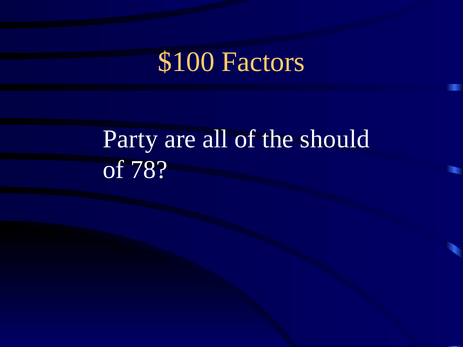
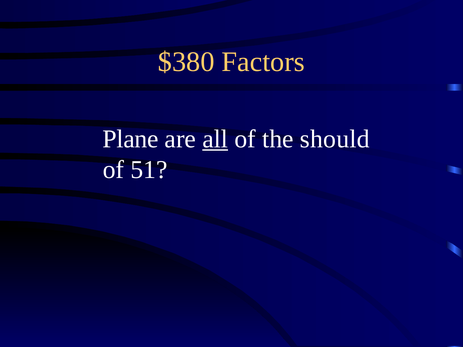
$100: $100 -> $380 (186, 62)
Party: Party -> Plane (131, 139)
all underline: none -> present (215, 139)
78: 78 -> 51 (149, 170)
